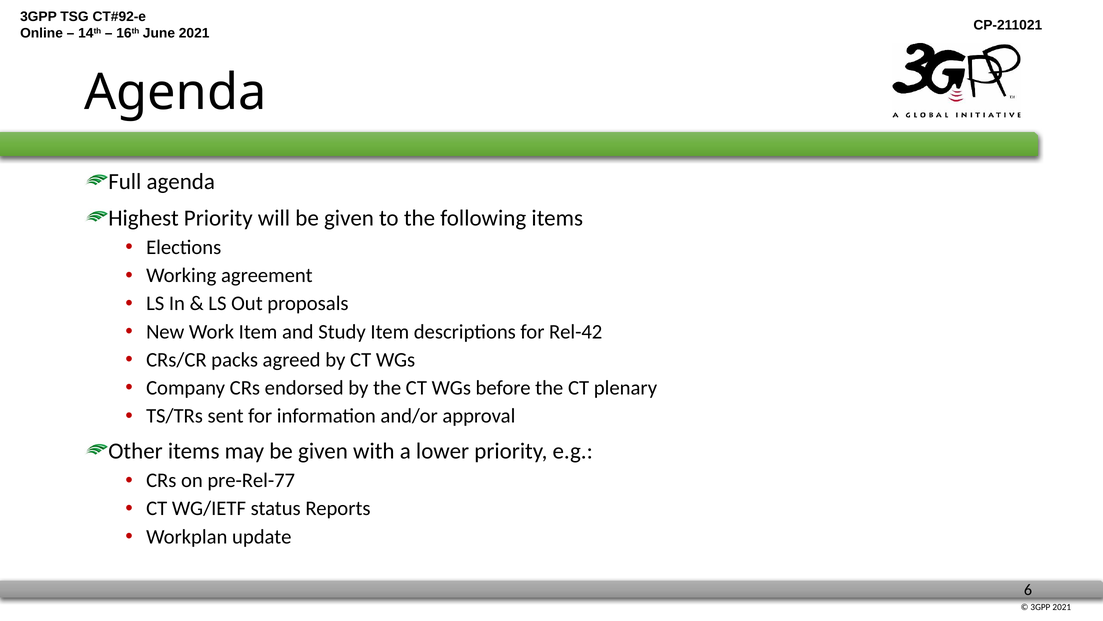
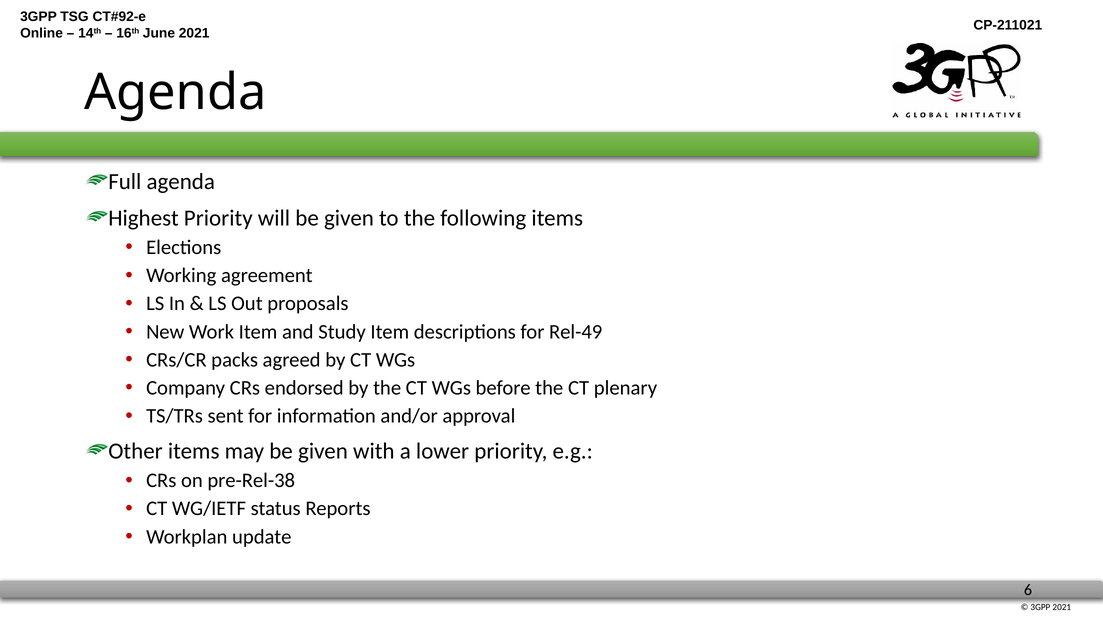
Rel-42: Rel-42 -> Rel-49 (576, 331)
pre-Rel-77: pre-Rel-77 -> pre-Rel-38 (251, 480)
